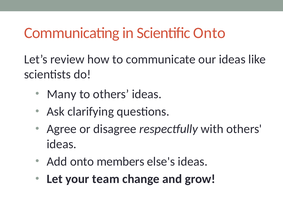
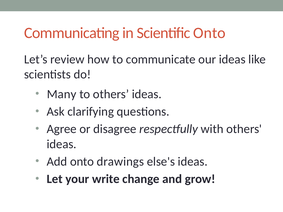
members: members -> drawings (120, 162)
team: team -> write (106, 179)
